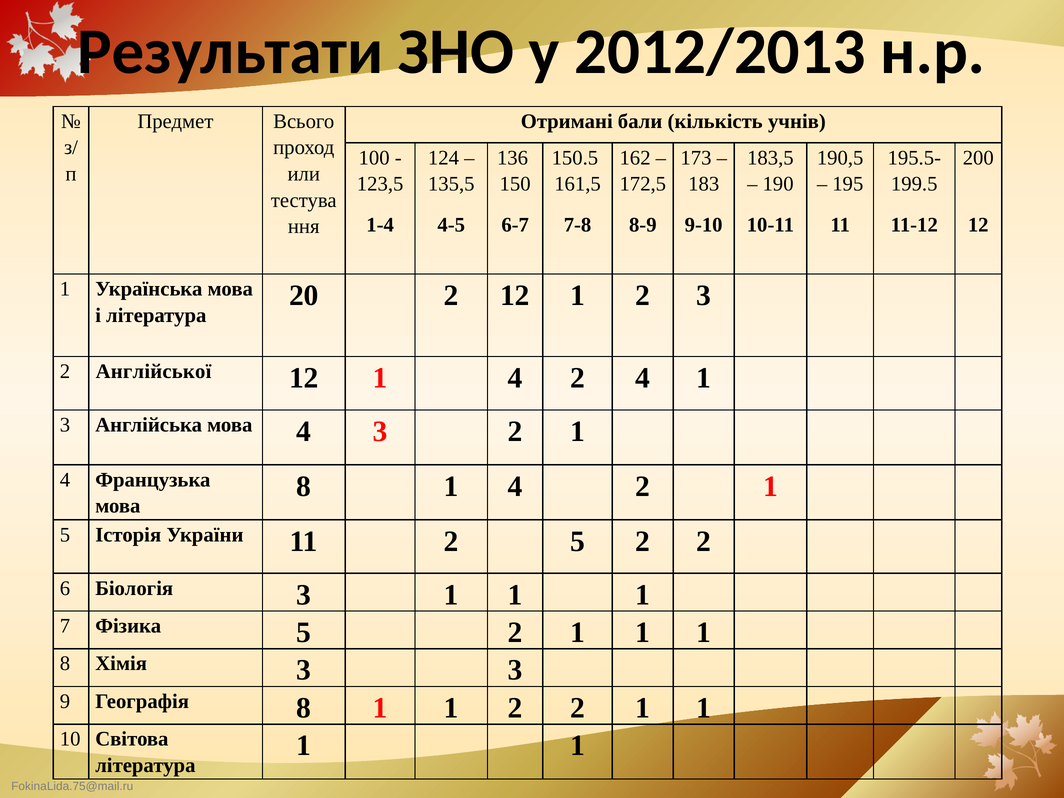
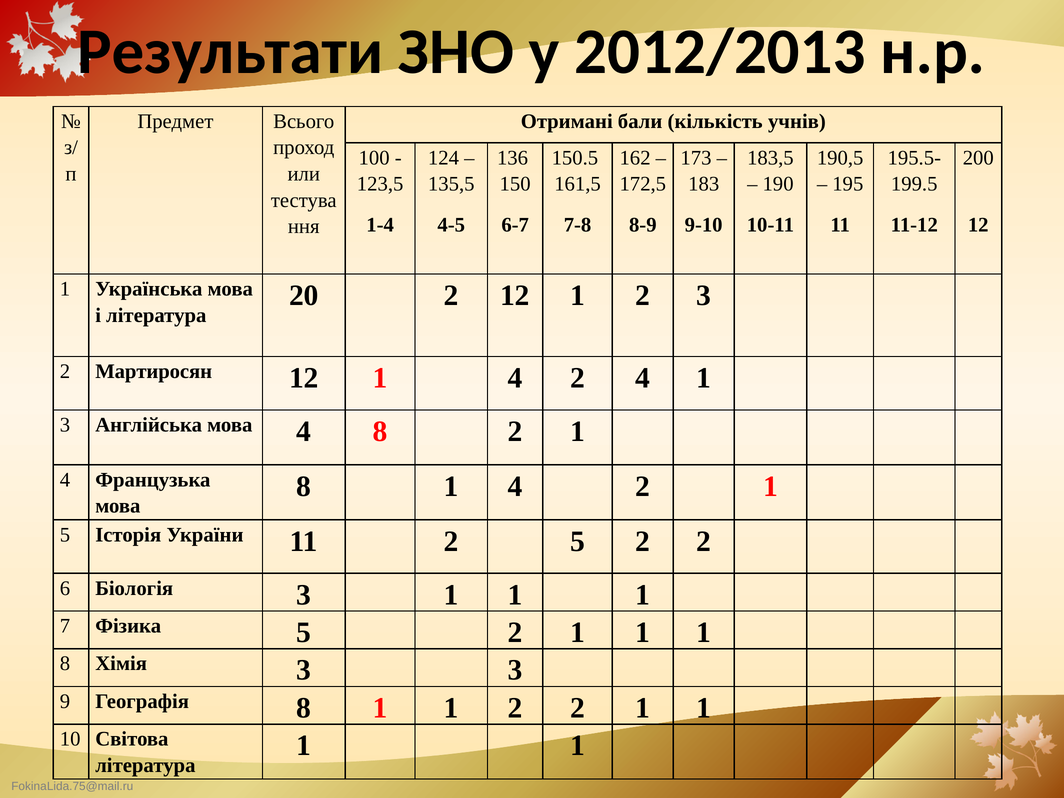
Англійської: Англійської -> Мартиросян (154, 371)
4 3: 3 -> 8 (380, 432)
